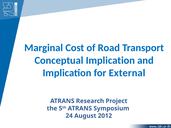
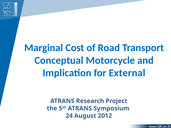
Conceptual Implication: Implication -> Motorcycle (110, 60)
